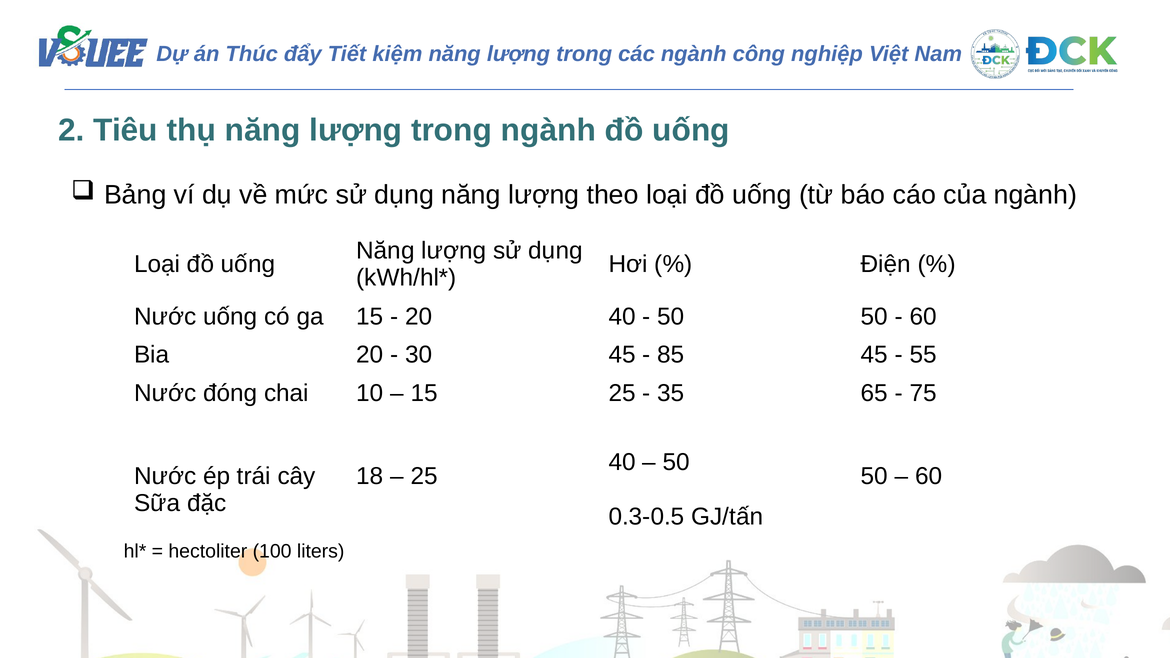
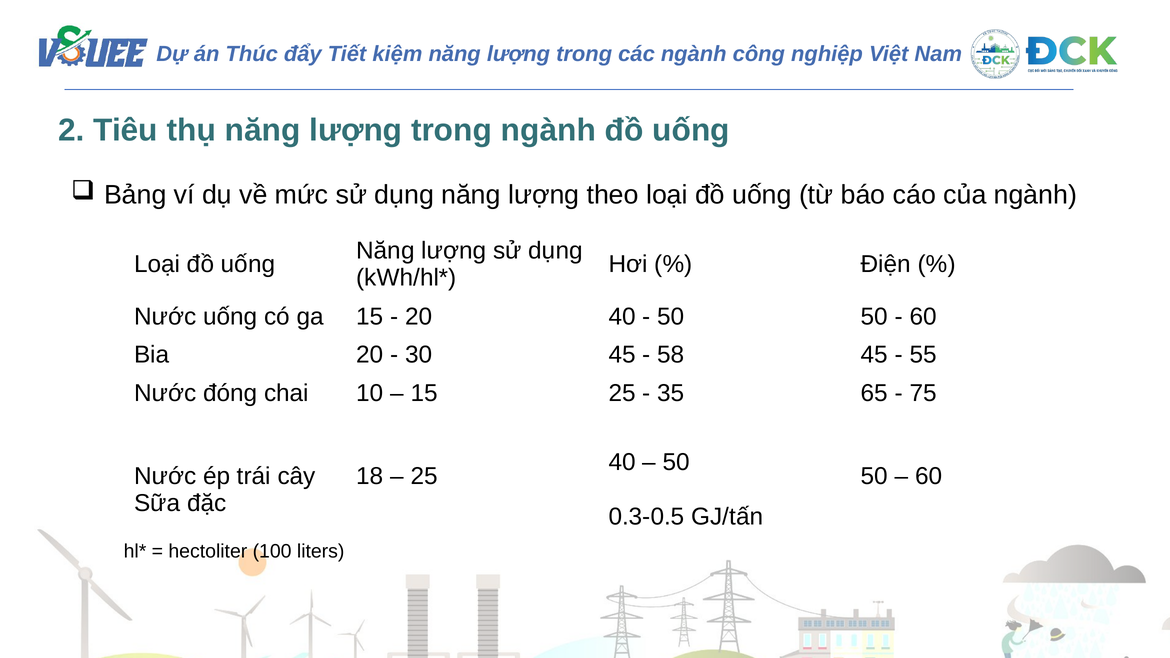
85: 85 -> 58 (671, 355)
